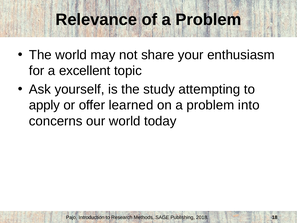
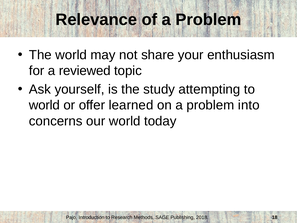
excellent: excellent -> reviewed (85, 71)
apply: apply -> world (44, 105)
